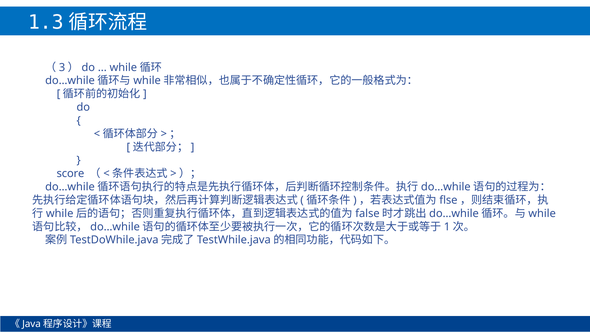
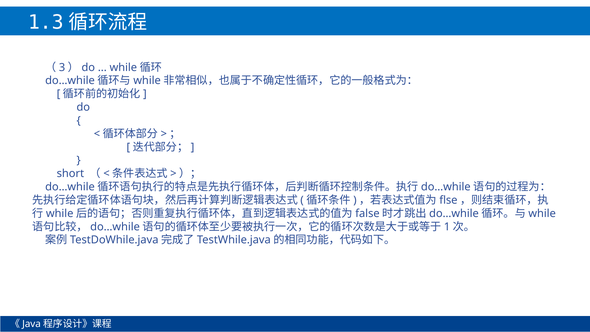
score: score -> short (70, 174)
